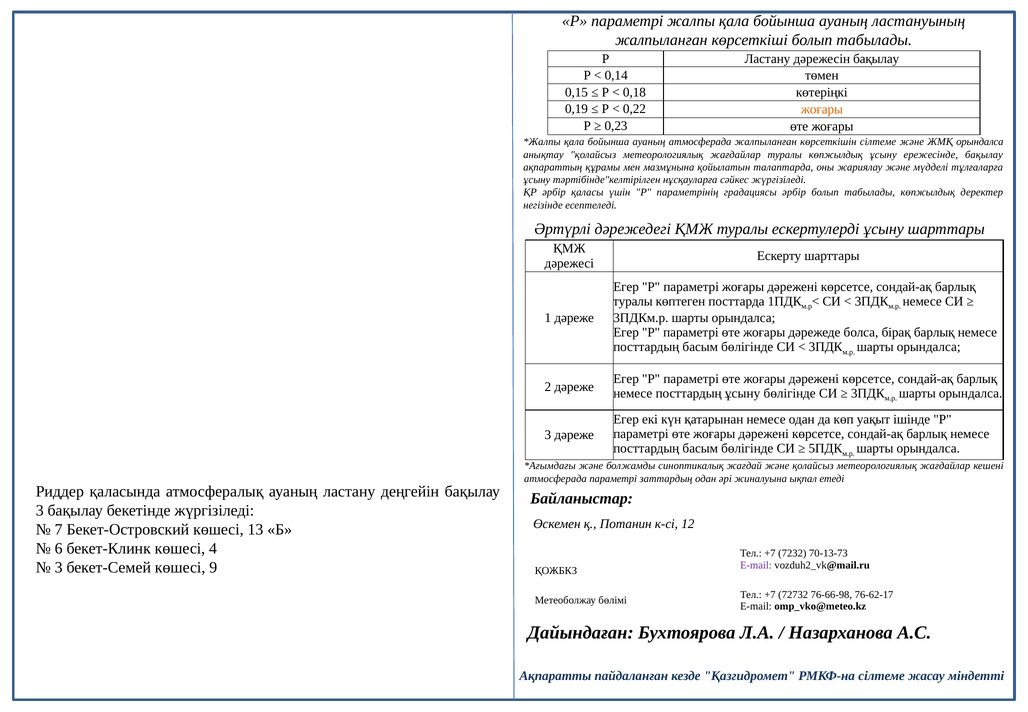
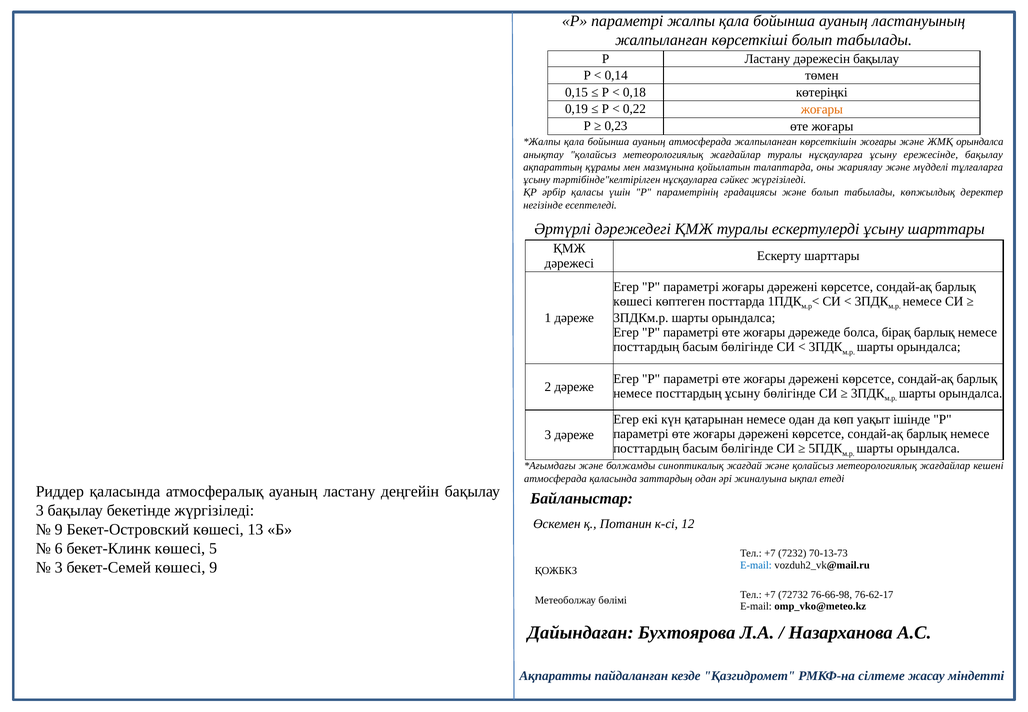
көрсеткішін сілтеме: сілтеме -> жоғары (878, 142)
туралы көпжылдық: көпжылдық -> нұсқауларға (836, 155)
градациясы әрбір: әрбір -> және (794, 192)
туралы: туралы -> көшесі (633, 301)
атмосферада параметрі: параметрі -> қаласында (613, 478)
7: 7 -> 9 (59, 529)
4: 4 -> 5 (213, 548)
E-mail colour: purple -> blue (756, 565)
